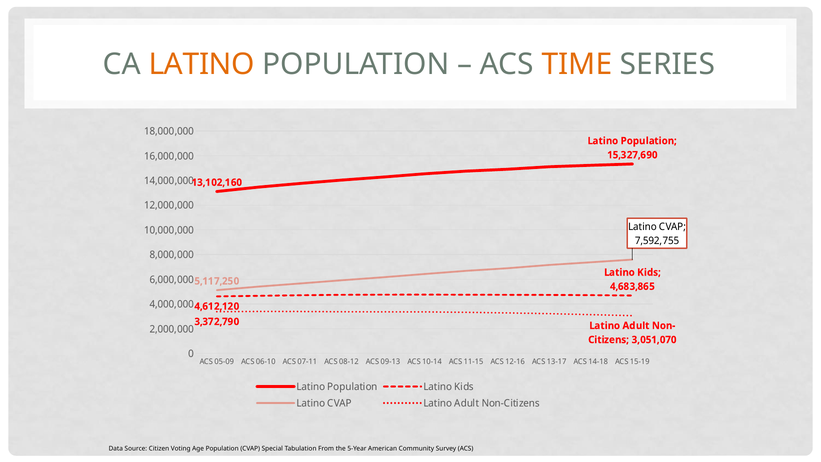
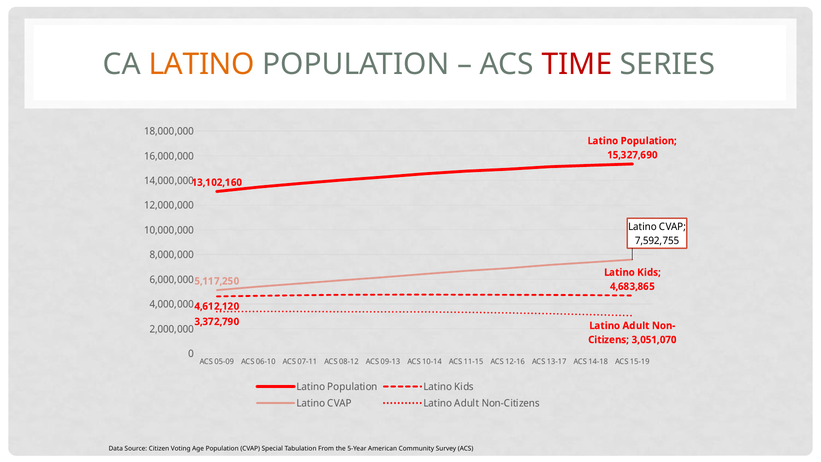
TIME colour: orange -> red (577, 65)
